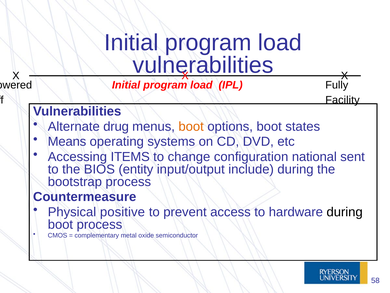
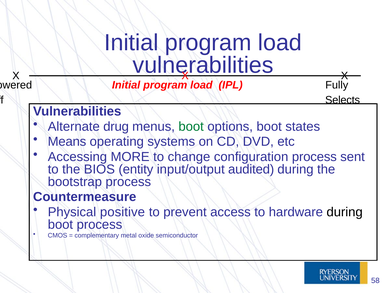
Facility: Facility -> Selects (343, 100)
boot colour: orange -> green (191, 126)
ITEMS: ITEMS -> MORE (130, 156)
configuration national: national -> process (314, 156)
include: include -> audited (251, 169)
